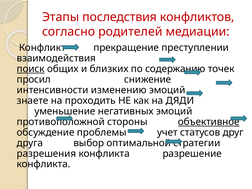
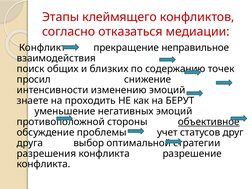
последствия: последствия -> клеймящего (120, 17)
родителей: родителей -> отказаться (130, 32)
преступлении: преступлении -> неправильное (195, 48)
поиск underline: present -> none (31, 69)
ДЯДИ: ДЯДИ -> БЕРУТ (180, 101)
